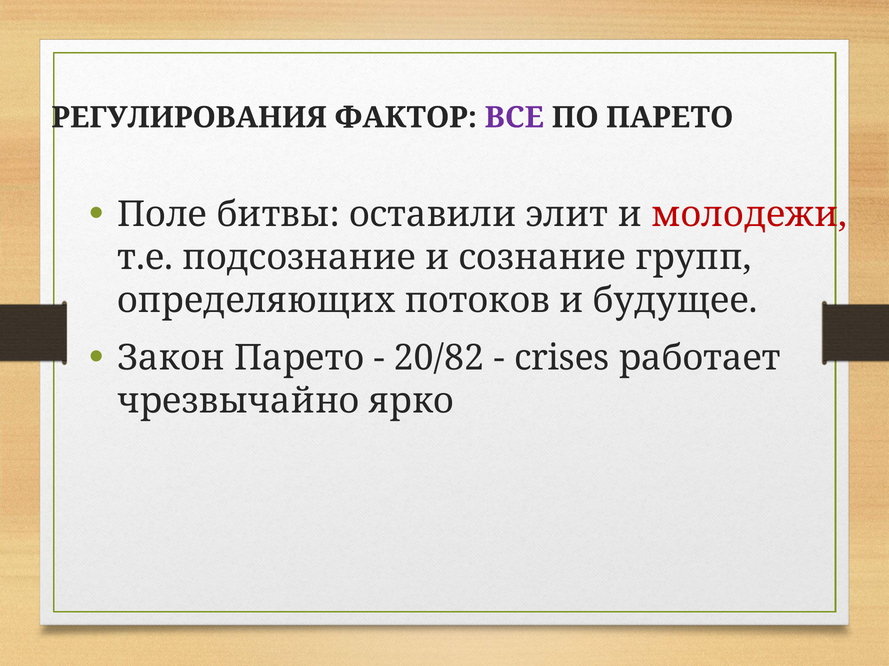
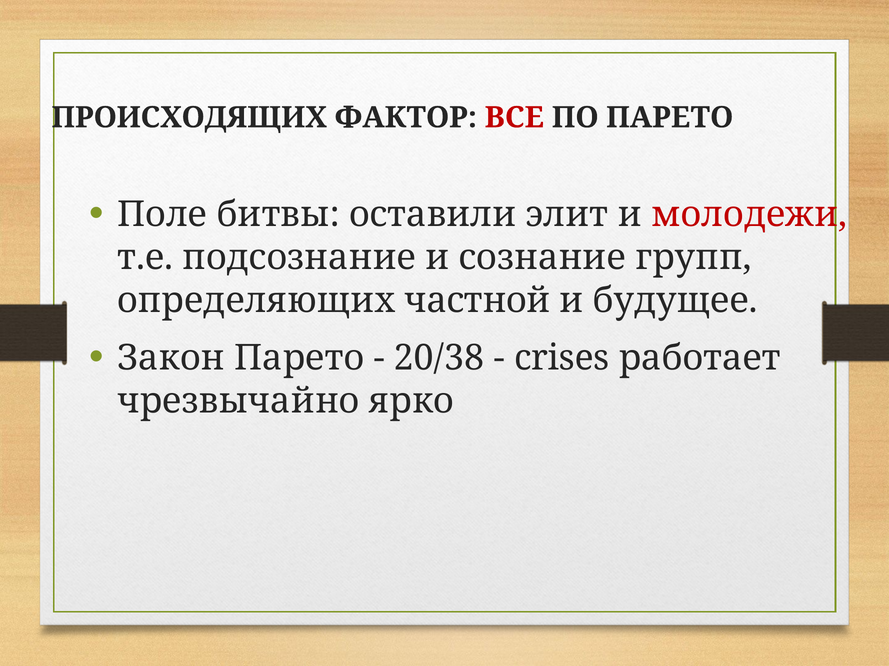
РЕГУЛИРОВАНИЯ: РЕГУЛИРОВАНИЯ -> ПРОИСХОДЯЩИХ (189, 118)
ВСЕ colour: purple -> red (514, 118)
потоков: потоков -> частной (477, 301)
20/82: 20/82 -> 20/38 (439, 358)
